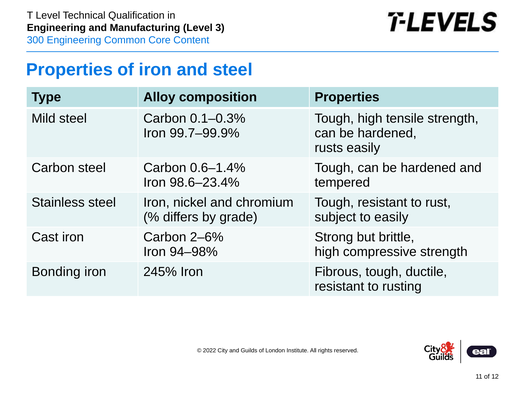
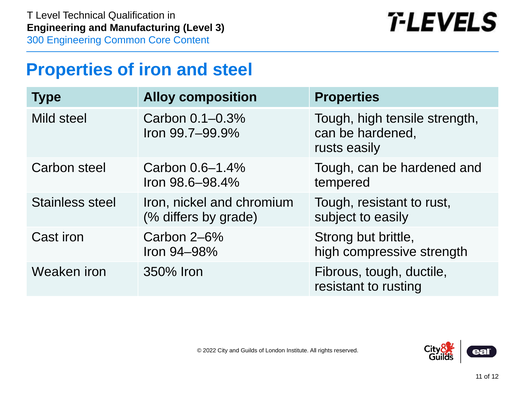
98.6–23.4%: 98.6–23.4% -> 98.6–98.4% (205, 182)
Bonding: Bonding -> Weaken (56, 272)
245%: 245% -> 350% (160, 272)
